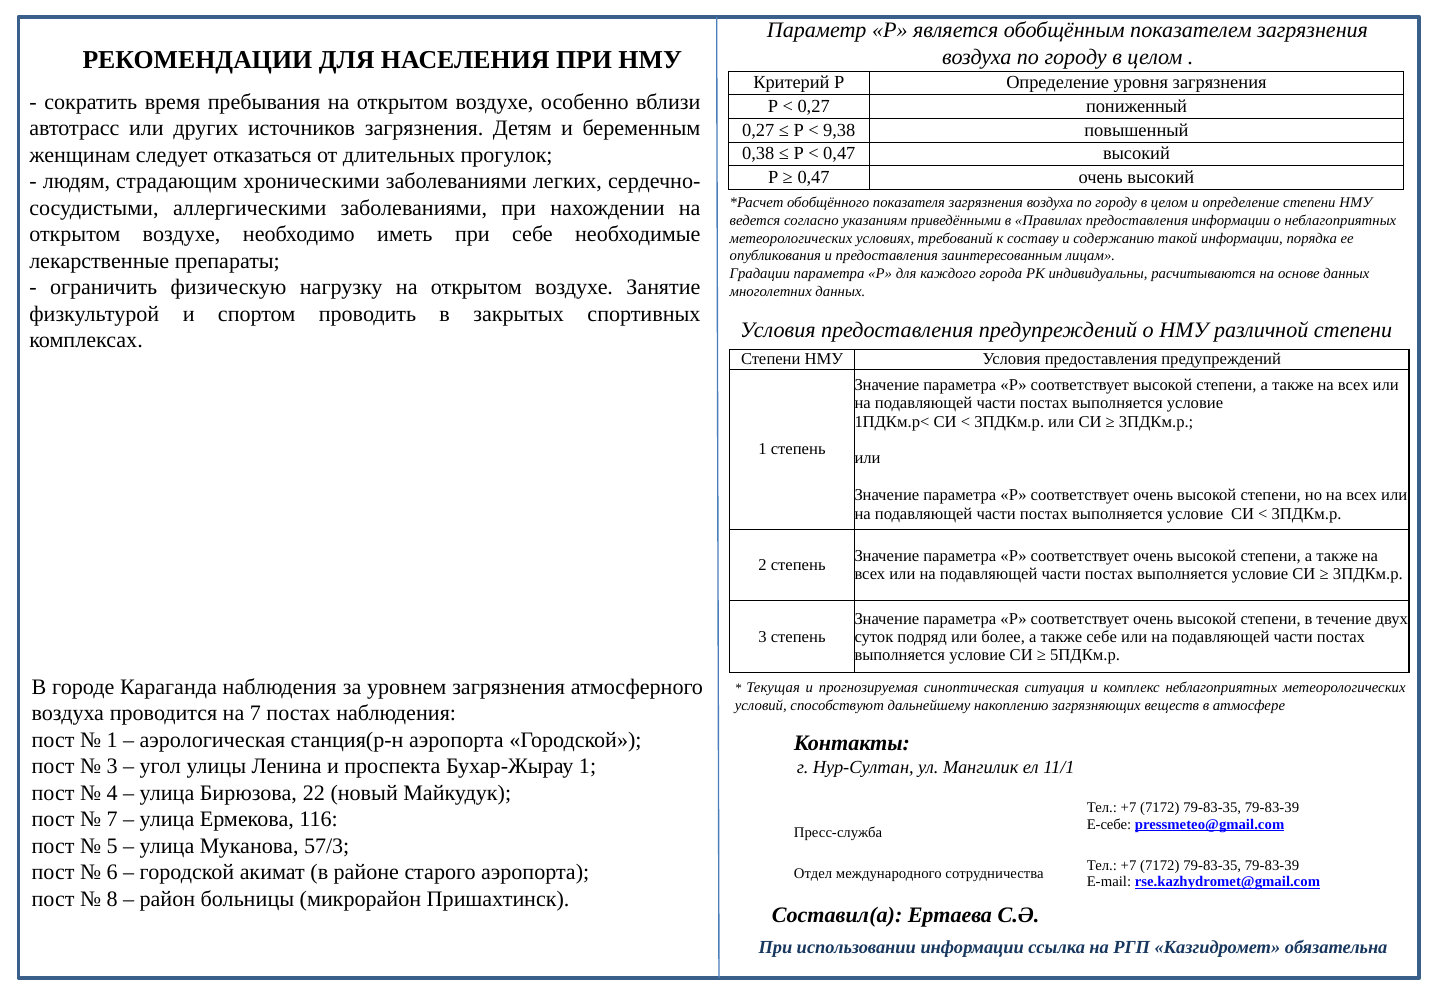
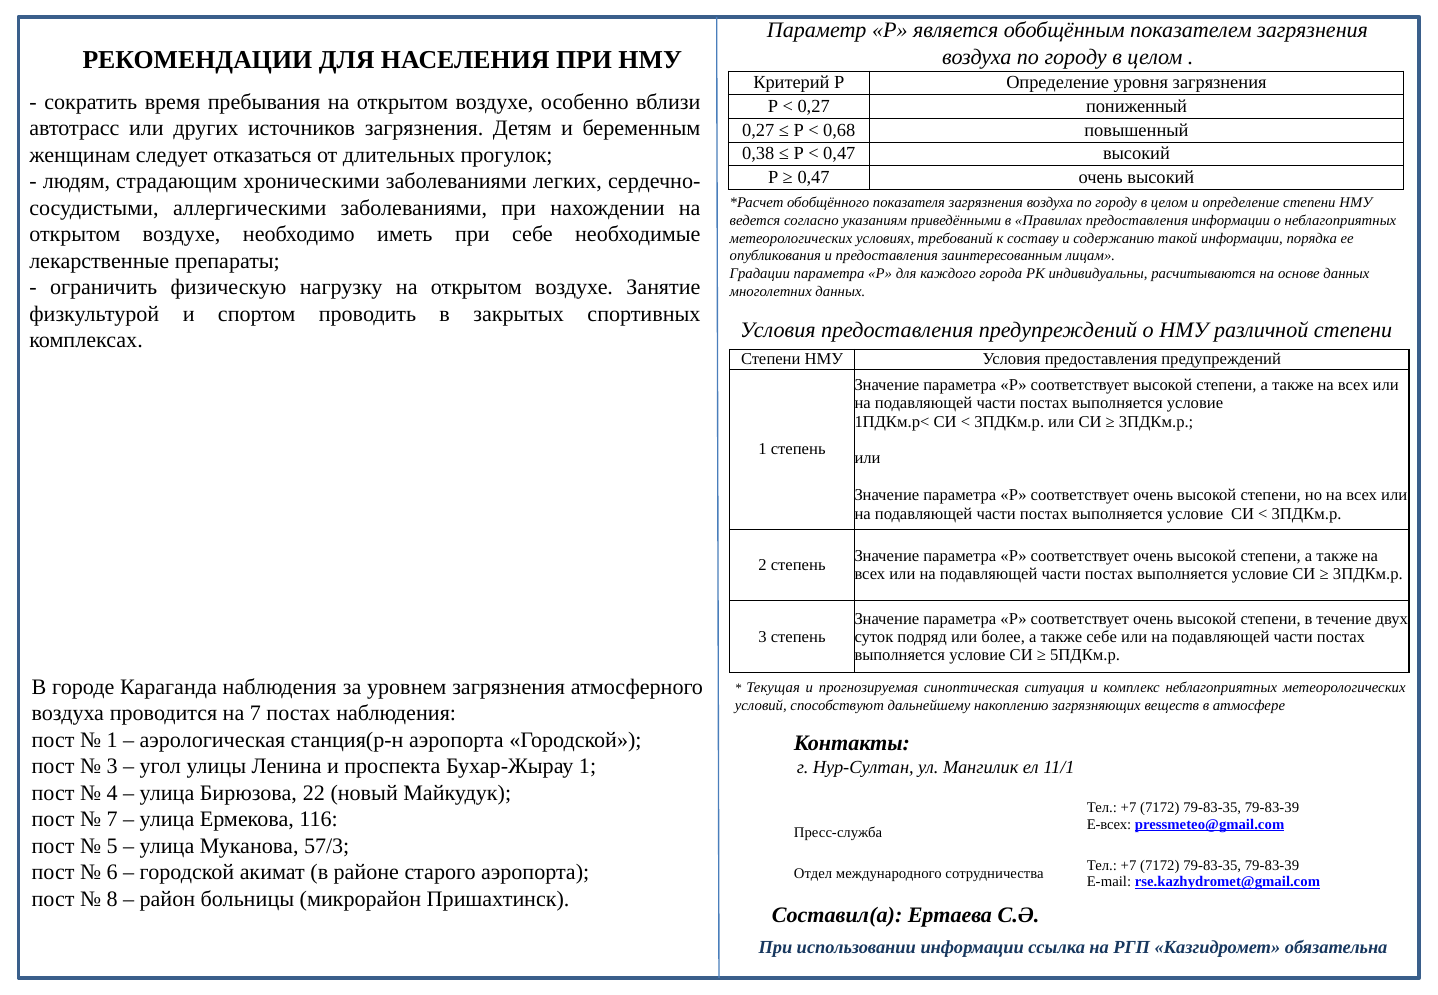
9,38: 9,38 -> 0,68 (839, 130)
E-себе: E-себе -> E-всех (1109, 825)
